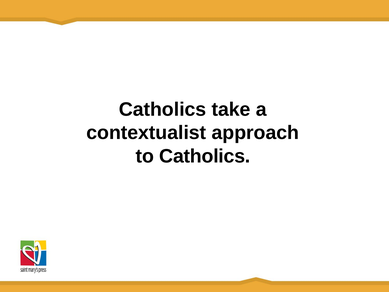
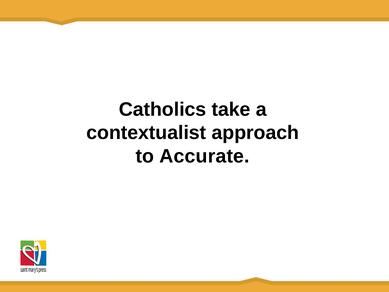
to Catholics: Catholics -> Accurate (205, 156)
